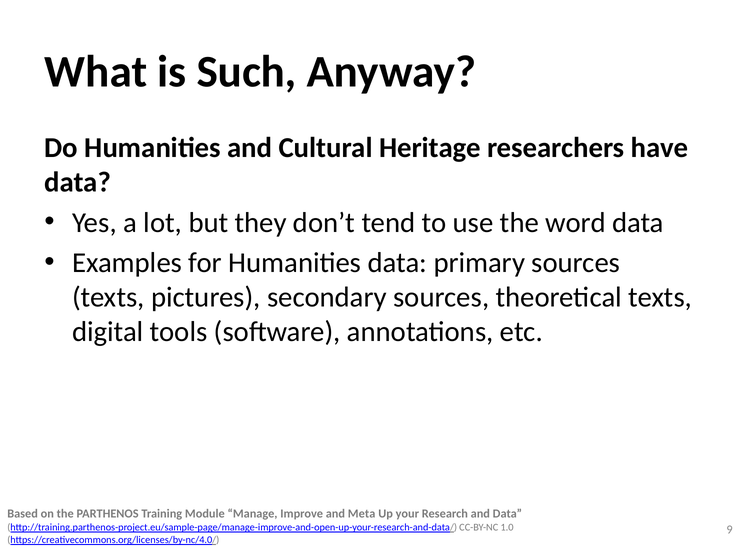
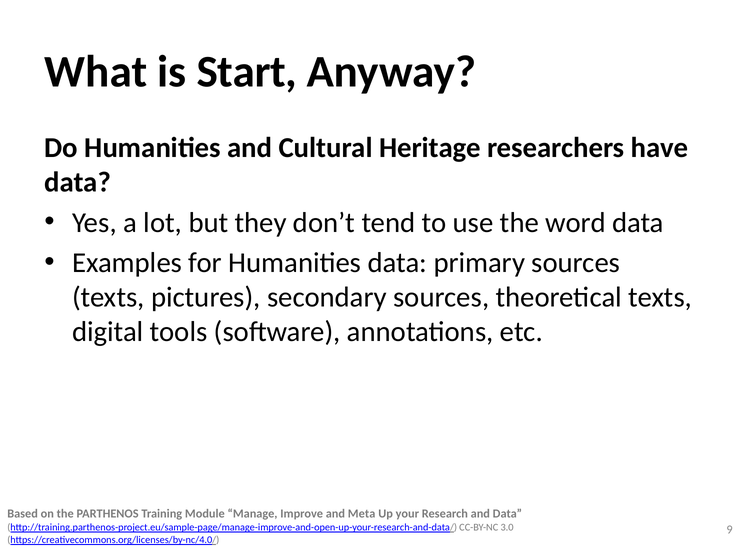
Such: Such -> Start (247, 72)
1.0: 1.0 -> 3.0 (507, 527)
